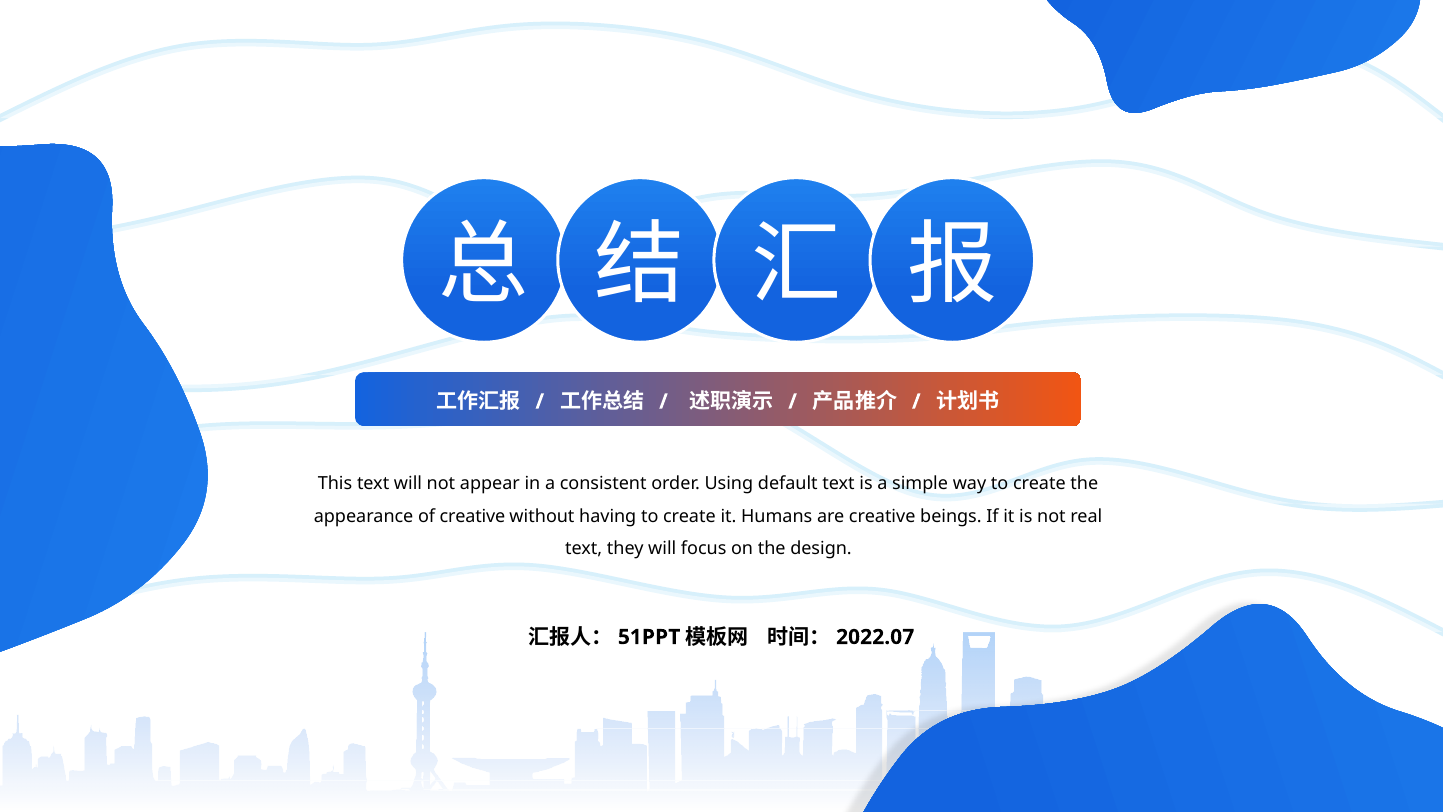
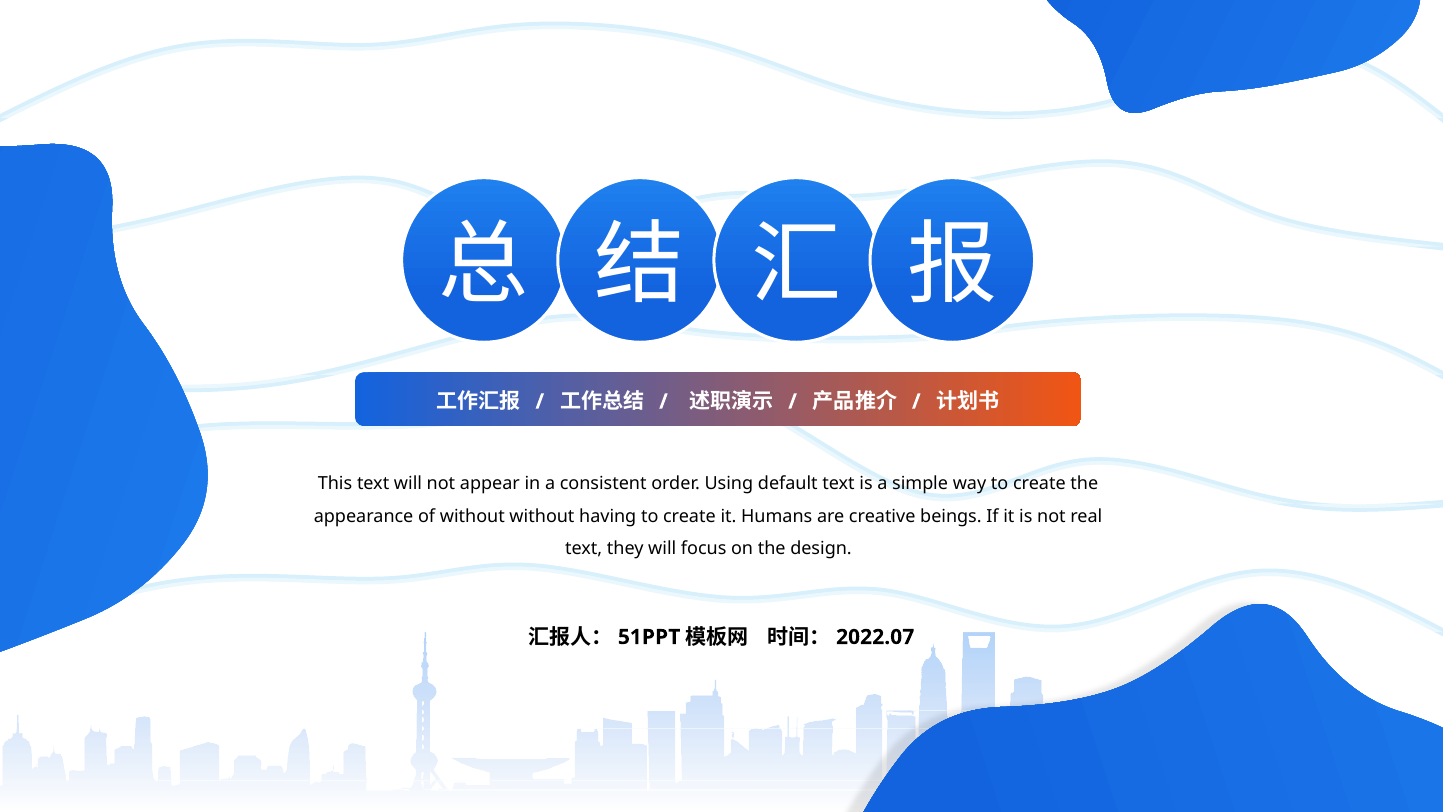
of creative: creative -> without (472, 516)
